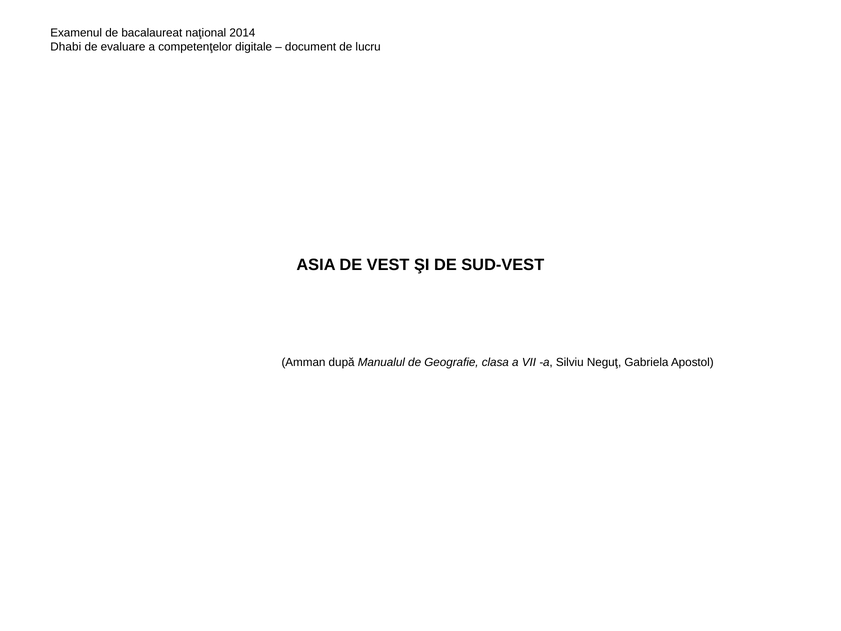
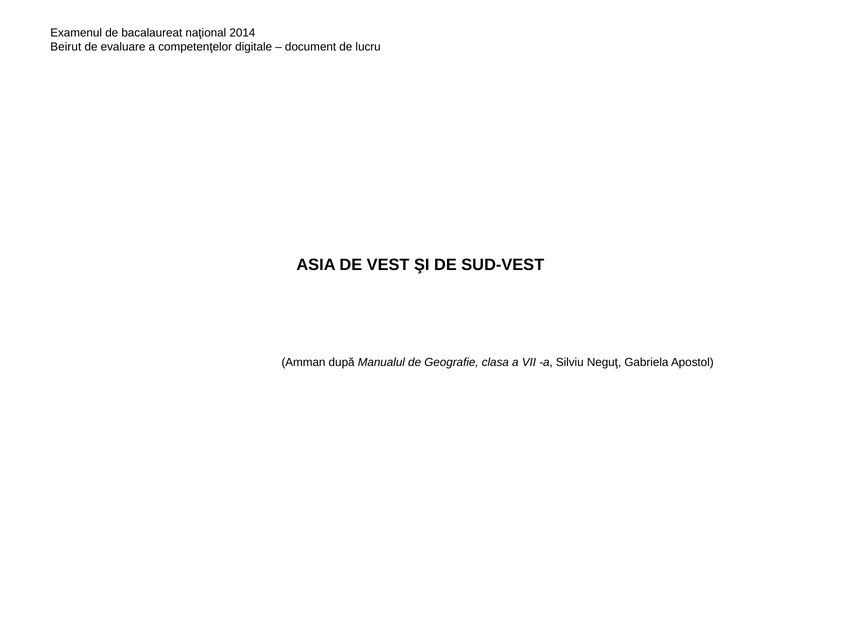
Dhabi: Dhabi -> Beirut (66, 47)
